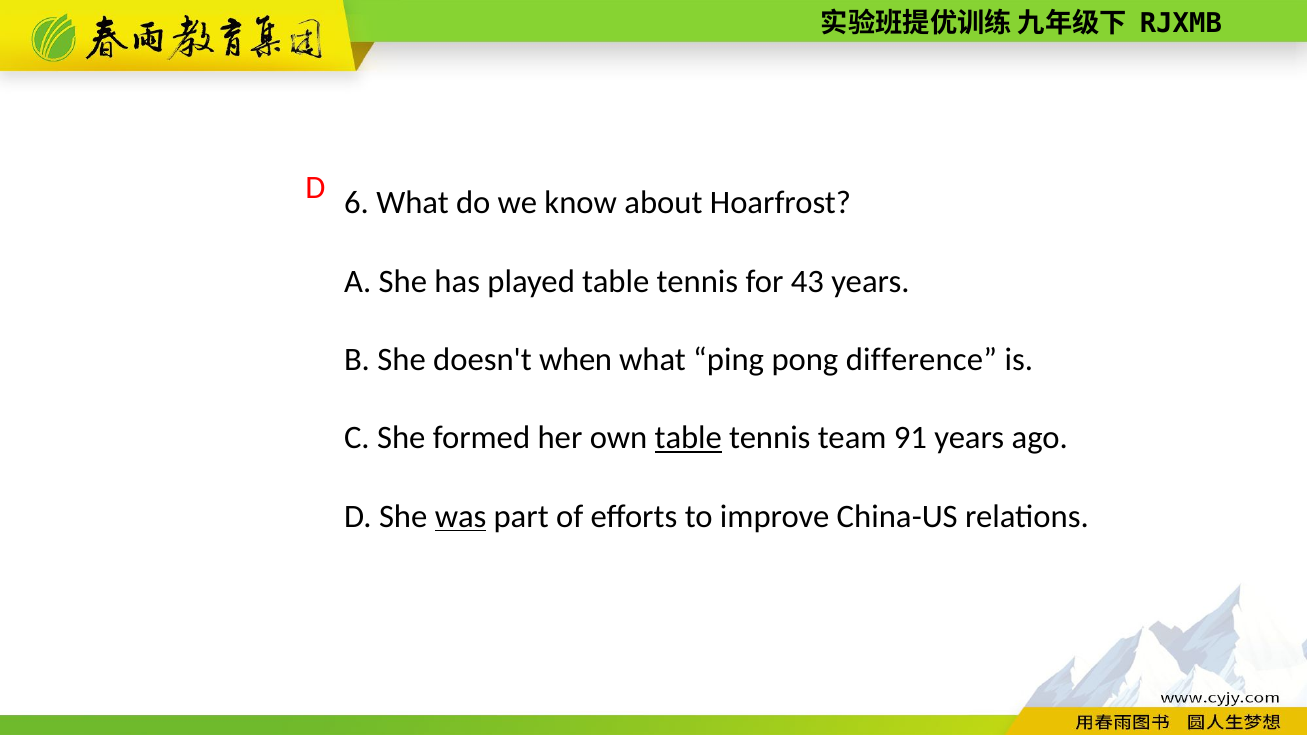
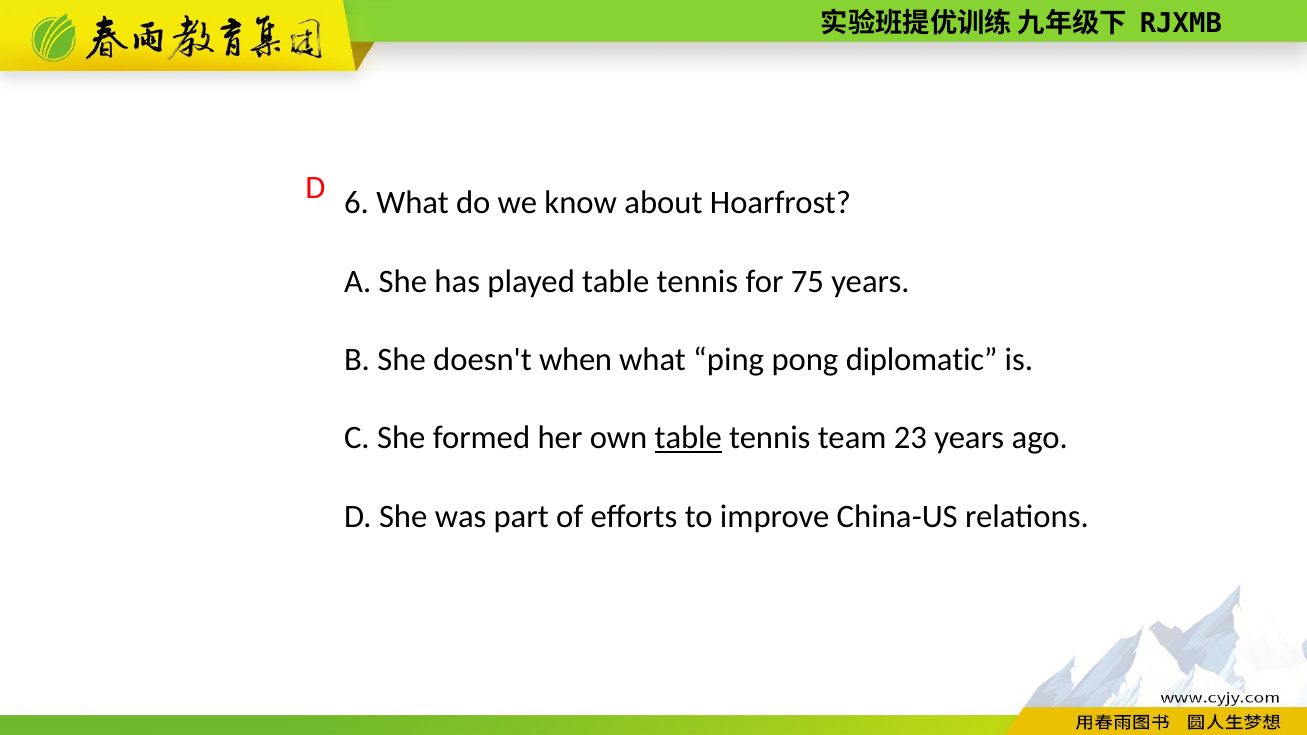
43: 43 -> 75 (807, 281)
difference: difference -> diplomatic (922, 360)
91: 91 -> 23 (910, 438)
was underline: present -> none (461, 517)
